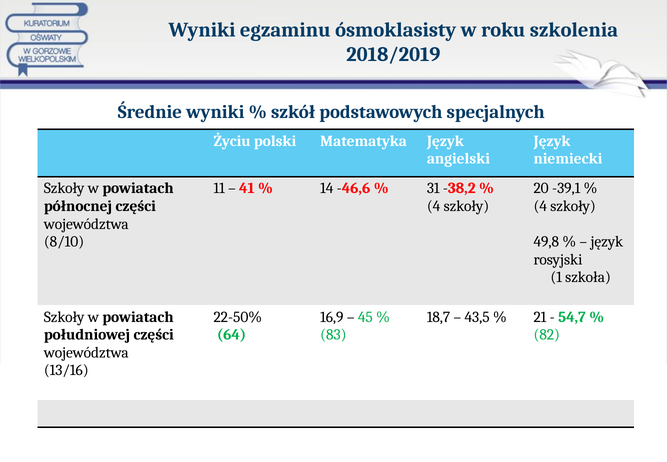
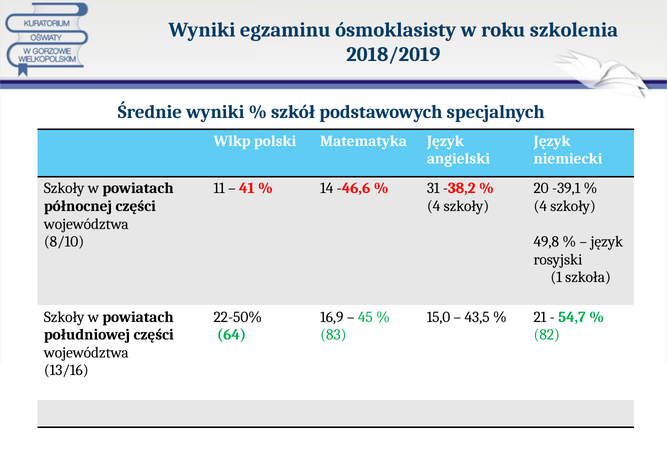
Życiu: Życiu -> Wlkp (232, 141)
18,7: 18,7 -> 15,0 (439, 317)
